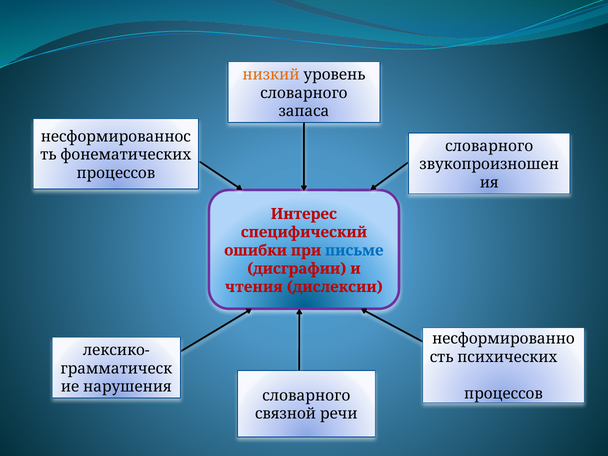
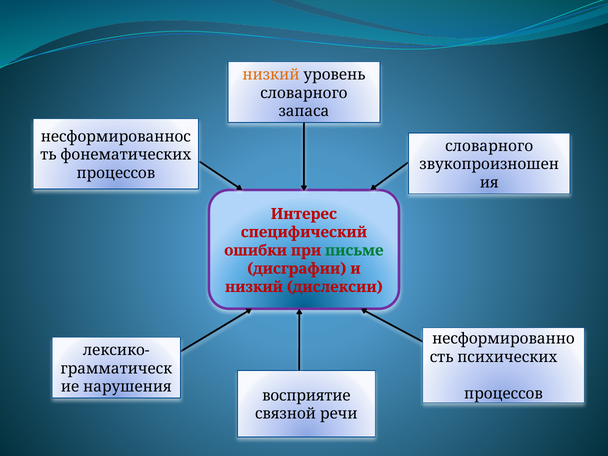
письме colour: blue -> green (354, 250)
чтения: чтения -> низкий (254, 287)
словарного: словарного -> восприятие (306, 396)
